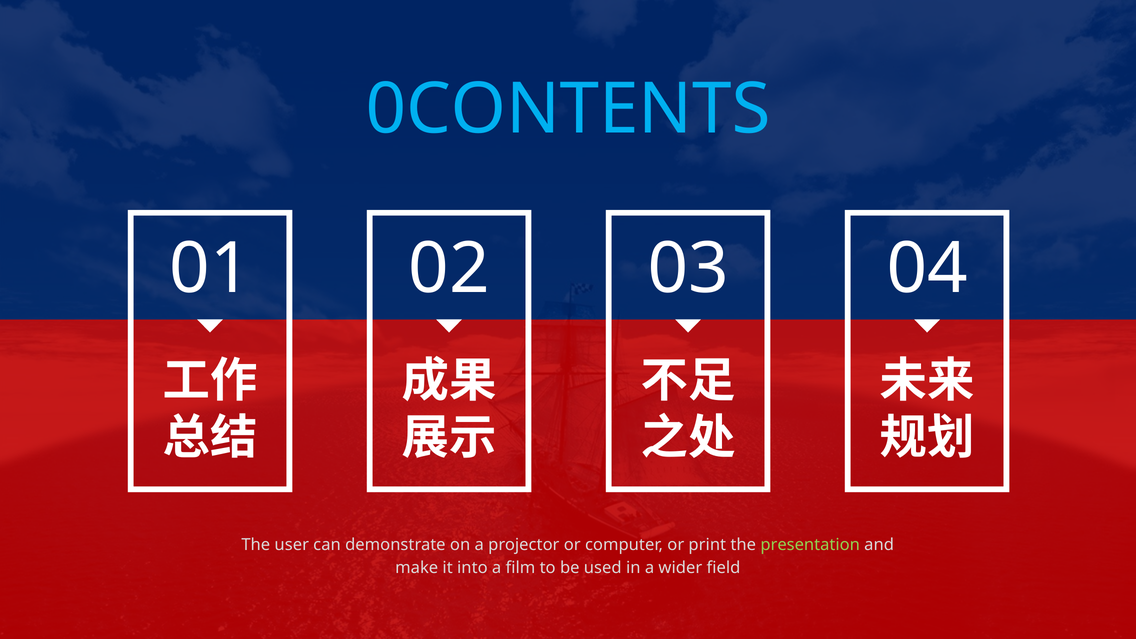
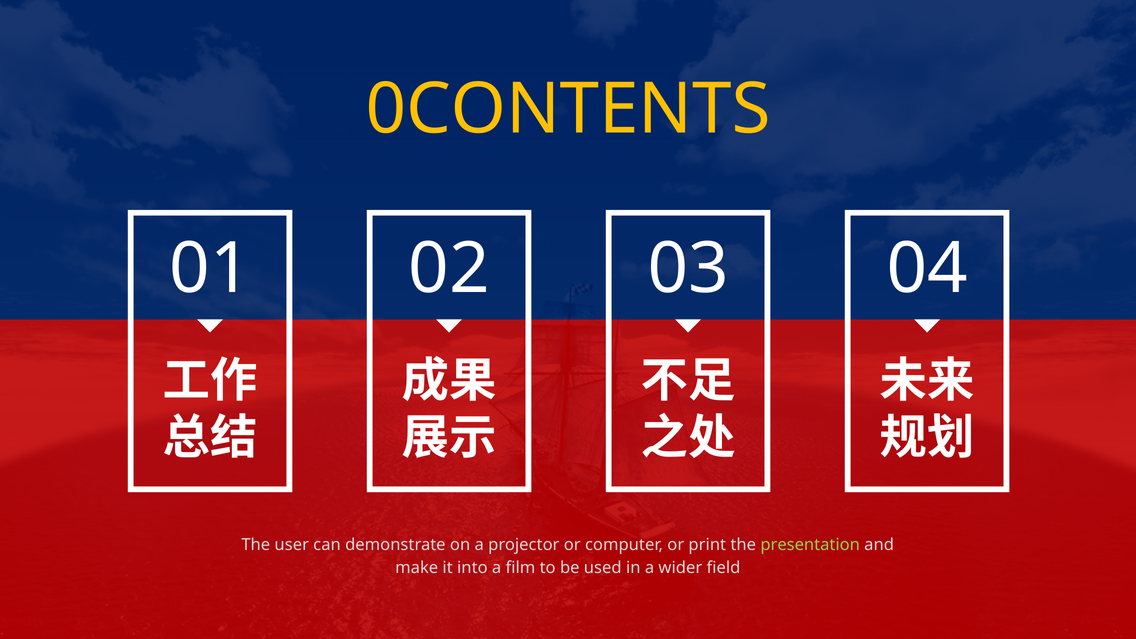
0CONTENTS colour: light blue -> yellow (568, 109)
